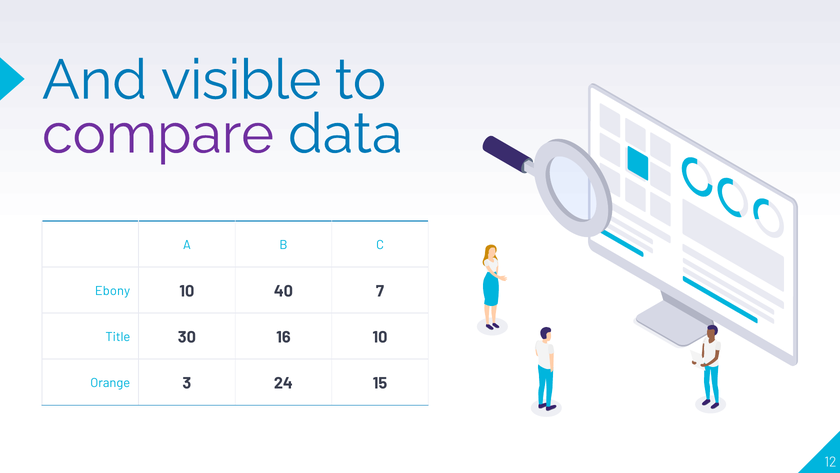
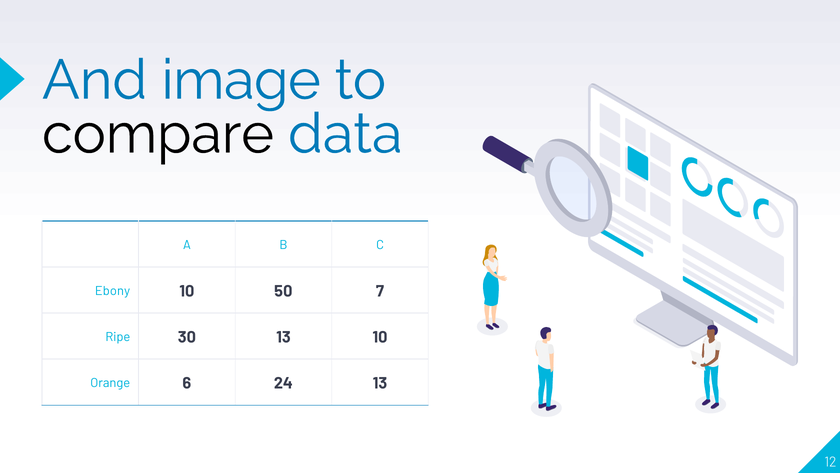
visible: visible -> image (241, 80)
compare colour: purple -> black (158, 134)
40: 40 -> 50 (283, 291)
Title: Title -> Ripe (118, 337)
30 16: 16 -> 13 (283, 337)
3: 3 -> 6 (187, 383)
24 15: 15 -> 13 (380, 383)
